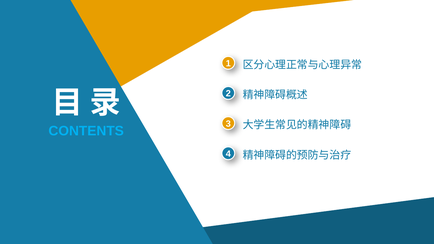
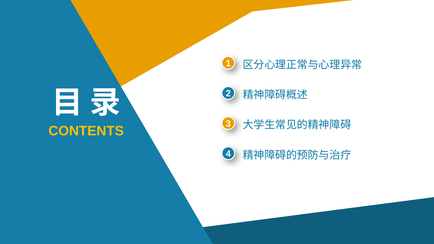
CONTENTS colour: light blue -> yellow (86, 131)
